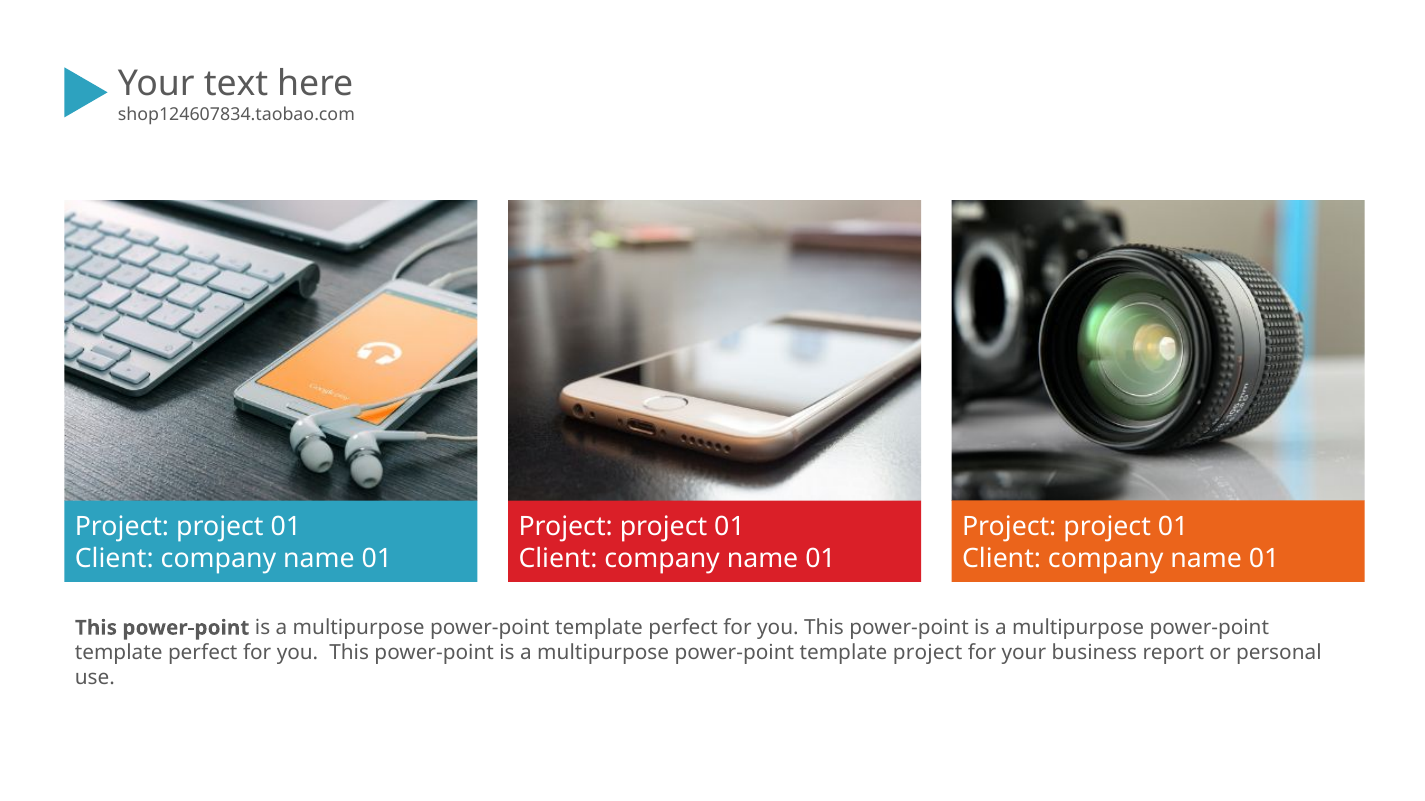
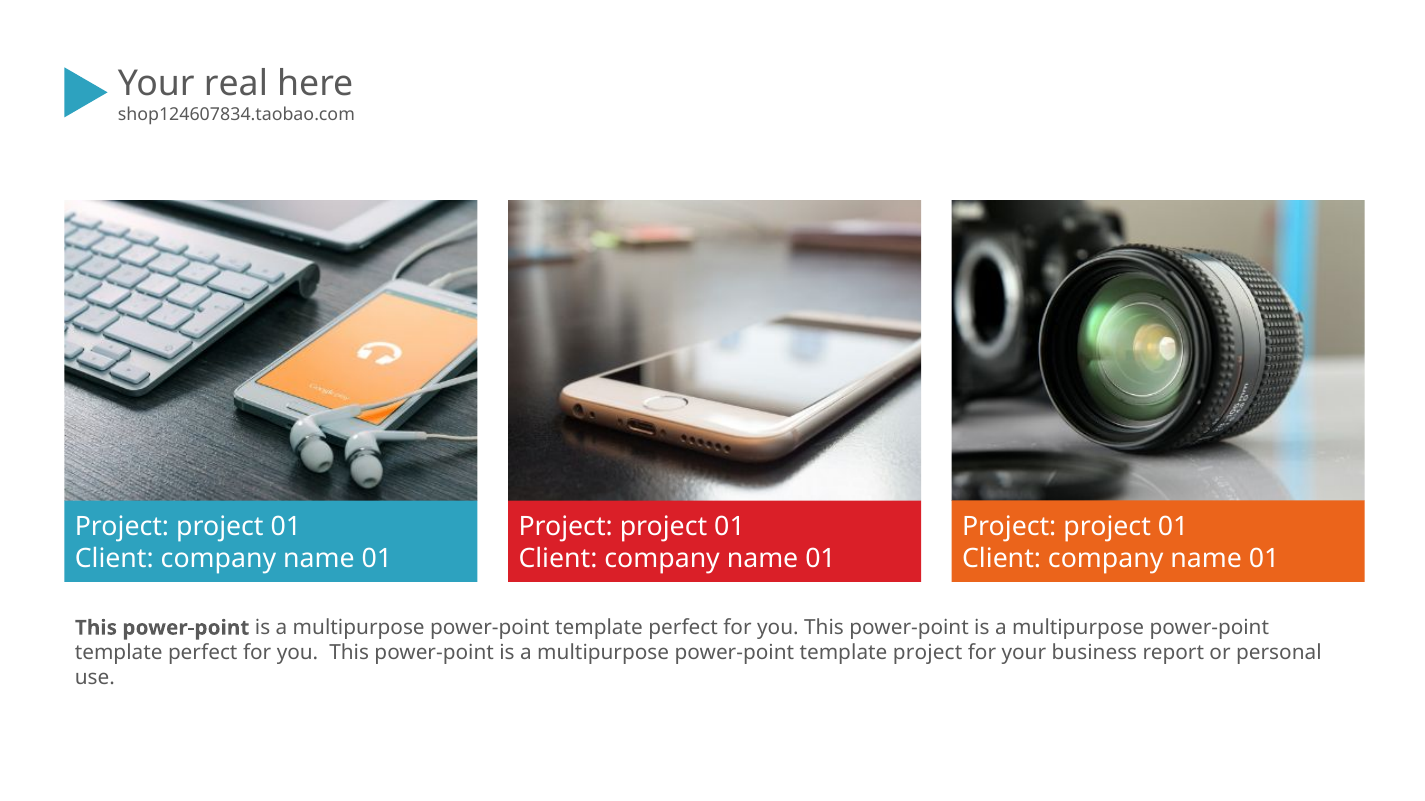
text: text -> real (236, 84)
